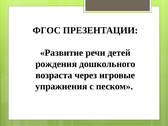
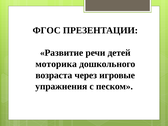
рождения: рождения -> моторика (56, 64)
